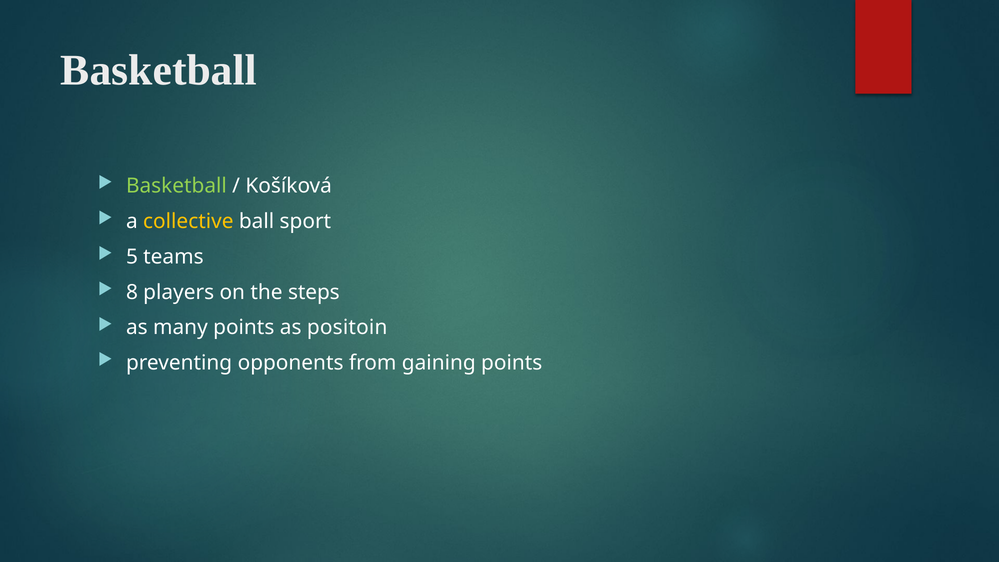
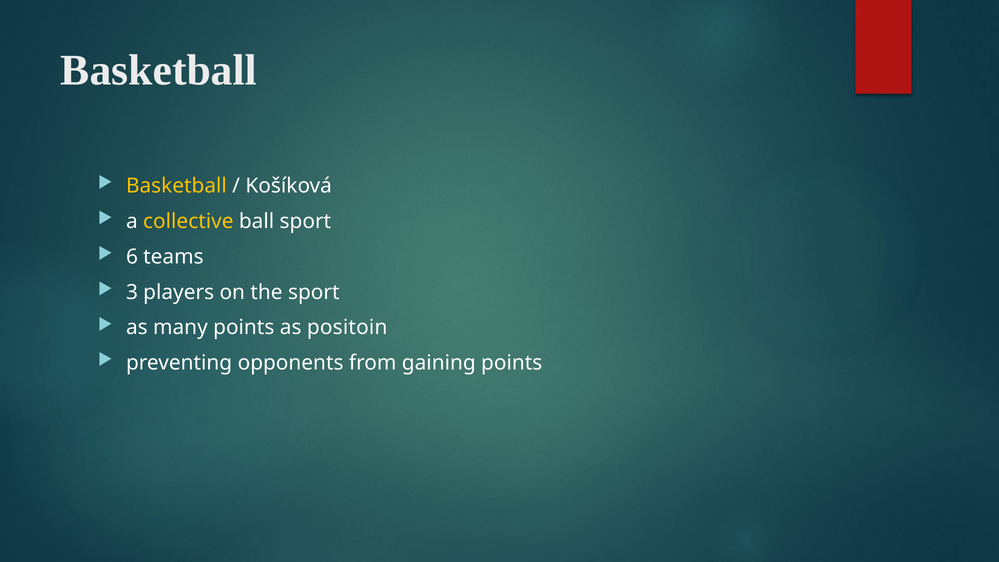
Basketball colour: light green -> yellow (176, 186)
5: 5 -> 6 (132, 257)
8: 8 -> 3 (132, 292)
the steps: steps -> sport (314, 292)
